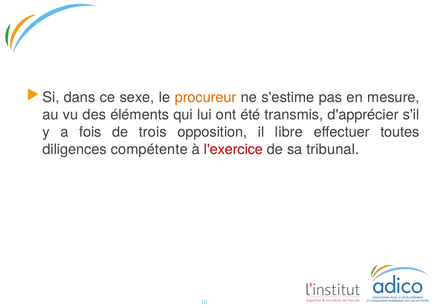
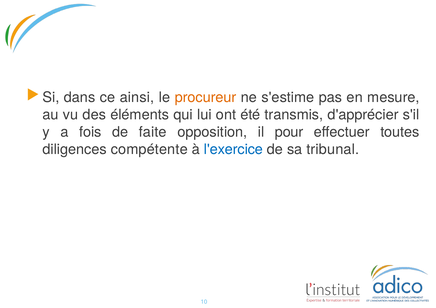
sexe: sexe -> ainsi (137, 97)
trois: trois -> faite (153, 132)
libre: libre -> pour (289, 132)
l'exercice colour: red -> blue (233, 150)
